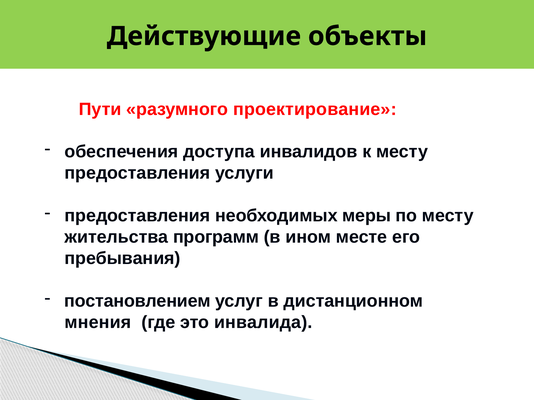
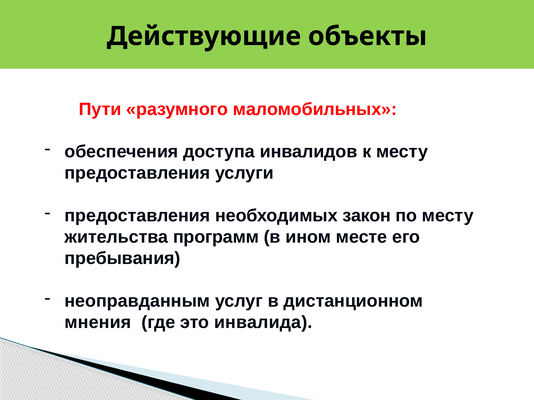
проектирование: проектирование -> маломобильных (315, 109)
меры: меры -> закон (367, 216)
постановлением: постановлением -> неоправданным (137, 301)
